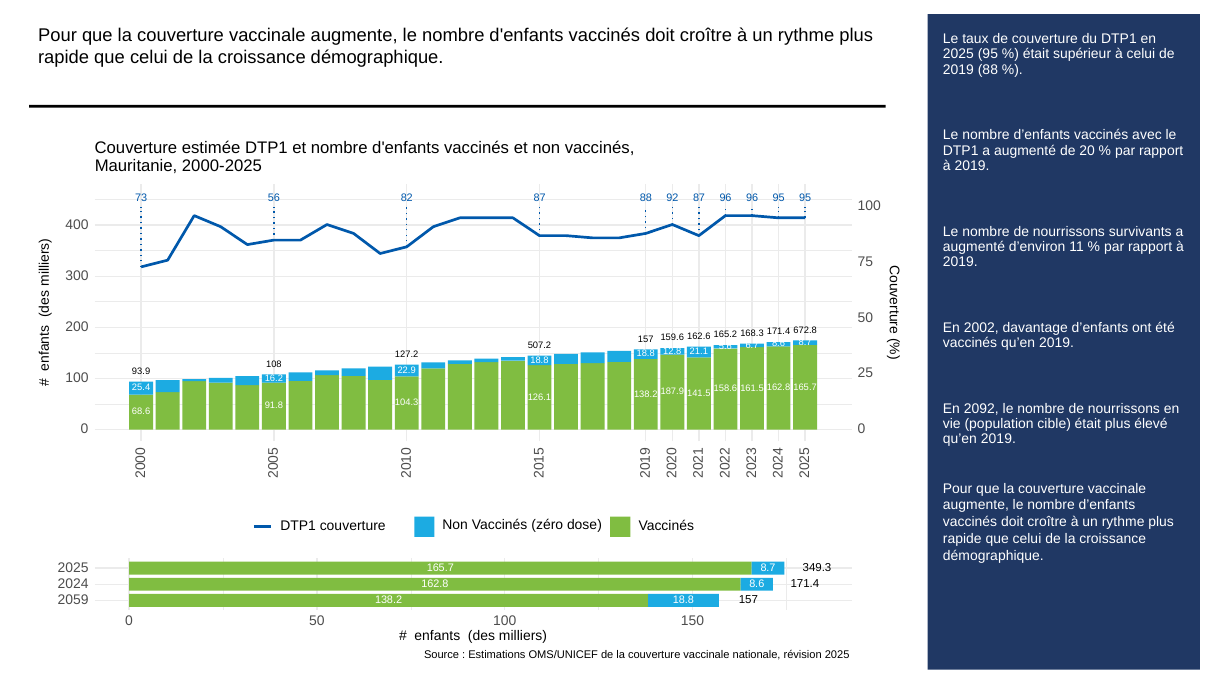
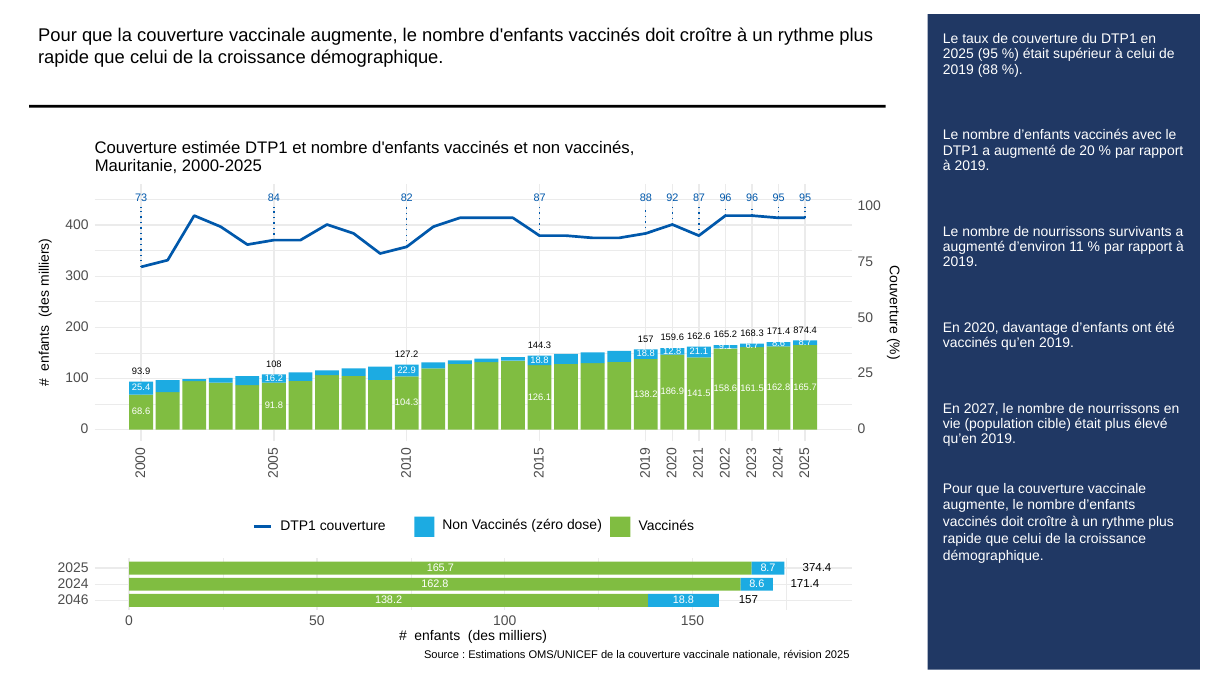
56: 56 -> 84 (274, 198)
2002: 2002 -> 2020 (981, 327)
672.8: 672.8 -> 874.4 (805, 330)
507.2: 507.2 -> 144.3 (539, 345)
5.6: 5.6 -> 9.1 (725, 346)
187.9: 187.9 -> 186.9 (672, 391)
2092: 2092 -> 2027 (981, 408)
349.3: 349.3 -> 374.4 (817, 567)
2059: 2059 -> 2046 (73, 599)
